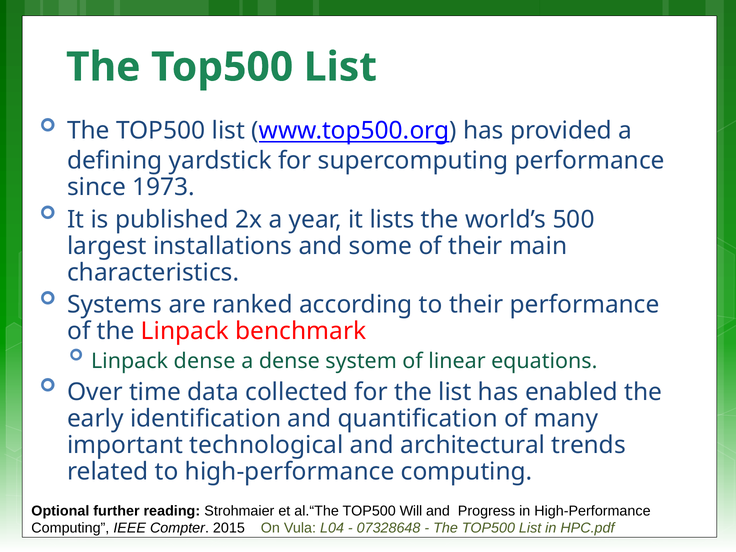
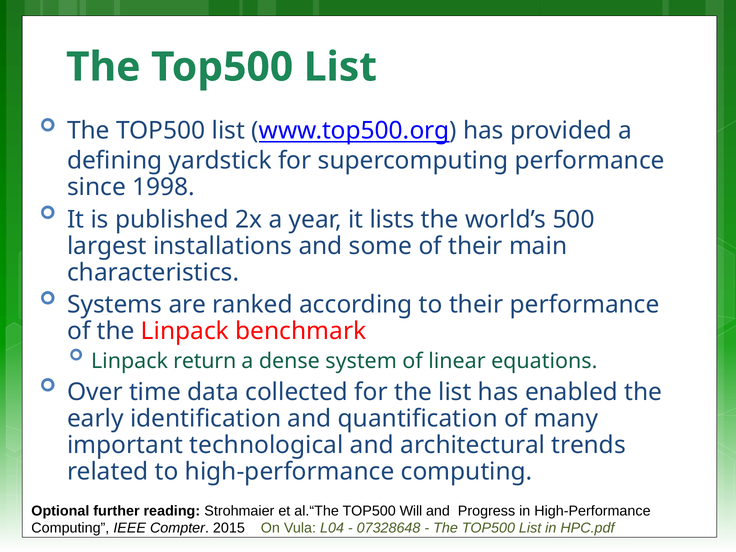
1973: 1973 -> 1998 (164, 187)
Linpack dense: dense -> return (205, 361)
